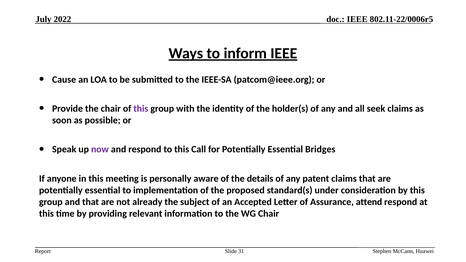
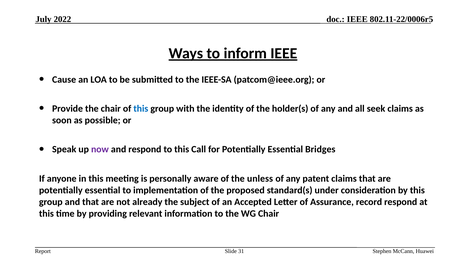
this colour: purple -> blue (141, 109)
details: details -> unless (260, 179)
attend: attend -> record (369, 202)
